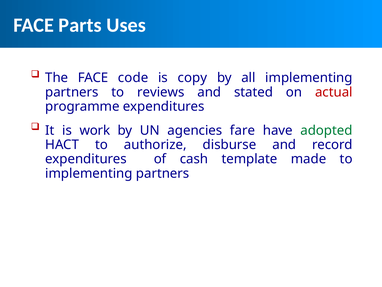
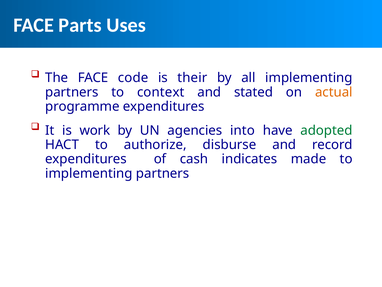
copy: copy -> their (192, 78)
reviews: reviews -> context (161, 92)
actual colour: red -> orange (334, 92)
fare: fare -> into (242, 130)
template: template -> indicates (249, 159)
